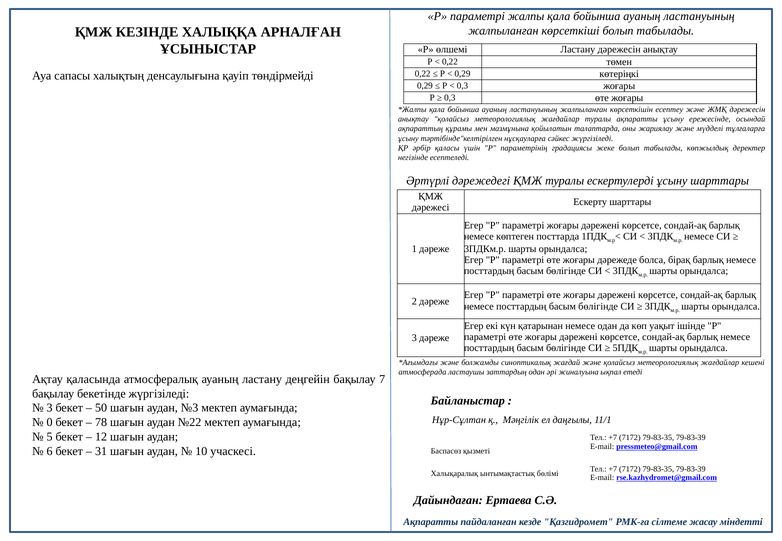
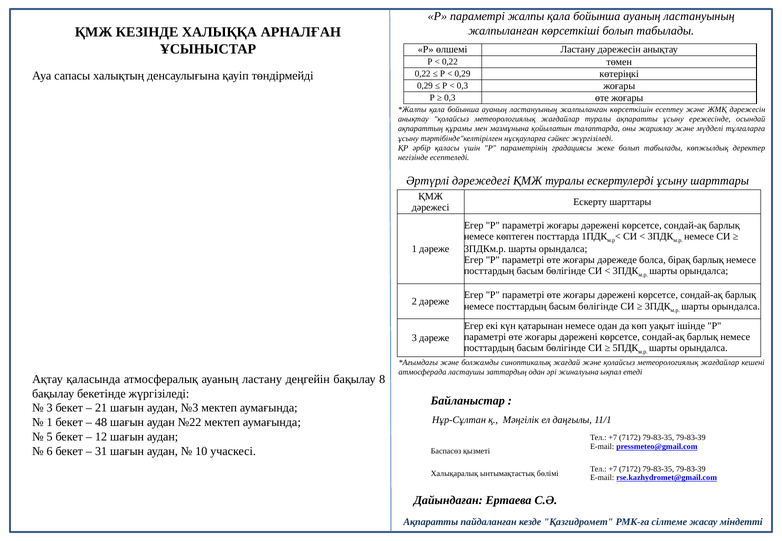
7: 7 -> 8 (382, 379)
50: 50 -> 21 (101, 408)
0: 0 -> 1 (50, 423)
78: 78 -> 48 (101, 423)
